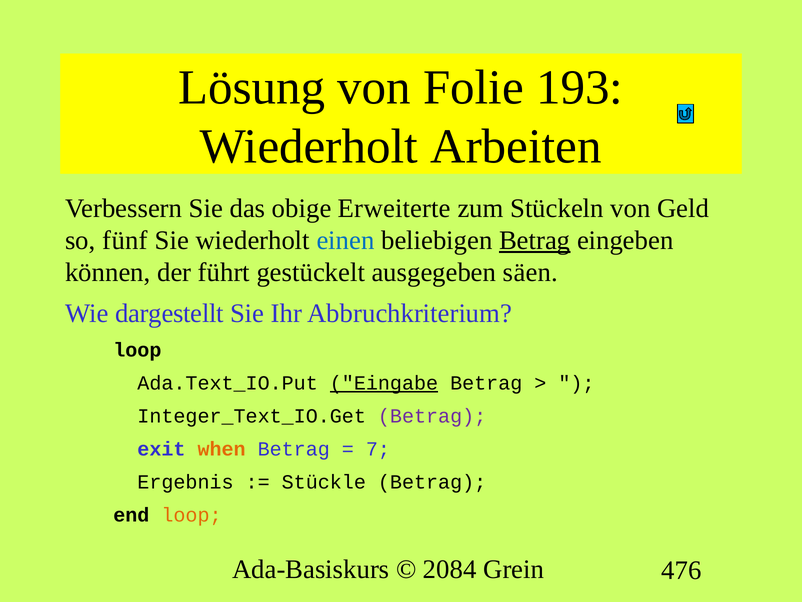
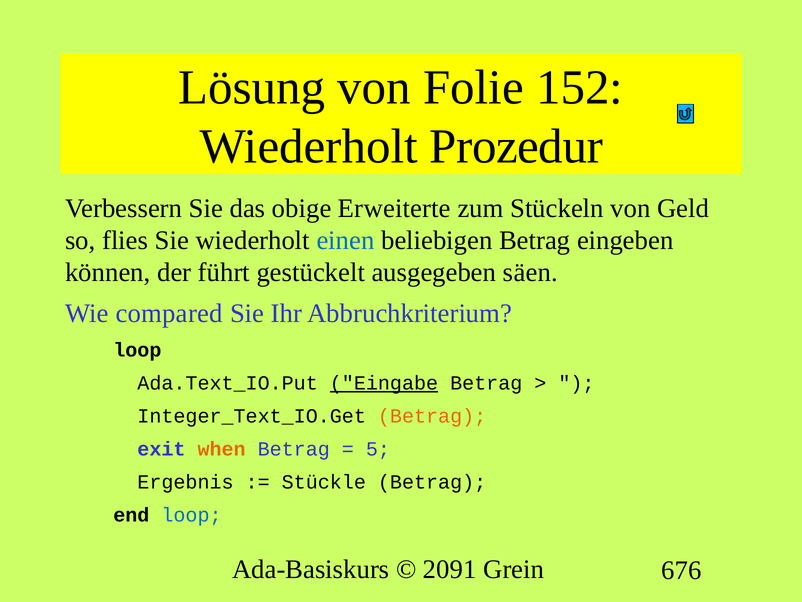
193: 193 -> 152 (580, 88)
Arbeiten: Arbeiten -> Prozedur (516, 146)
fünf: fünf -> flies (125, 240)
Betrag underline: present -> none (535, 240)
dargestellt: dargestellt -> compared (169, 313)
Betrag colour: purple -> orange (432, 416)
7: 7 -> 5 (378, 449)
loop colour: orange -> blue (191, 515)
2084: 2084 -> 2091 (450, 569)
476: 476 -> 676 (682, 570)
